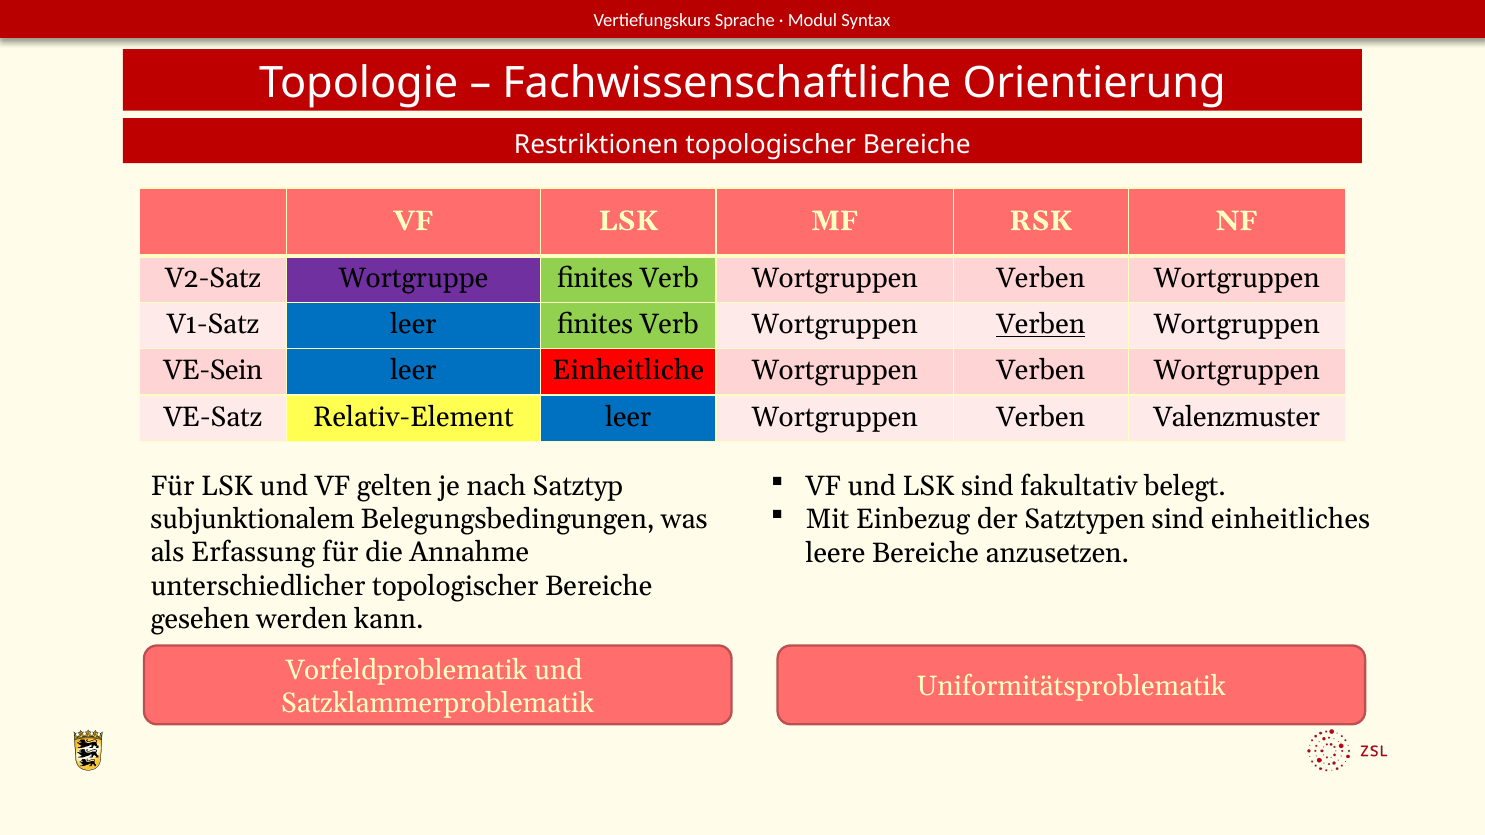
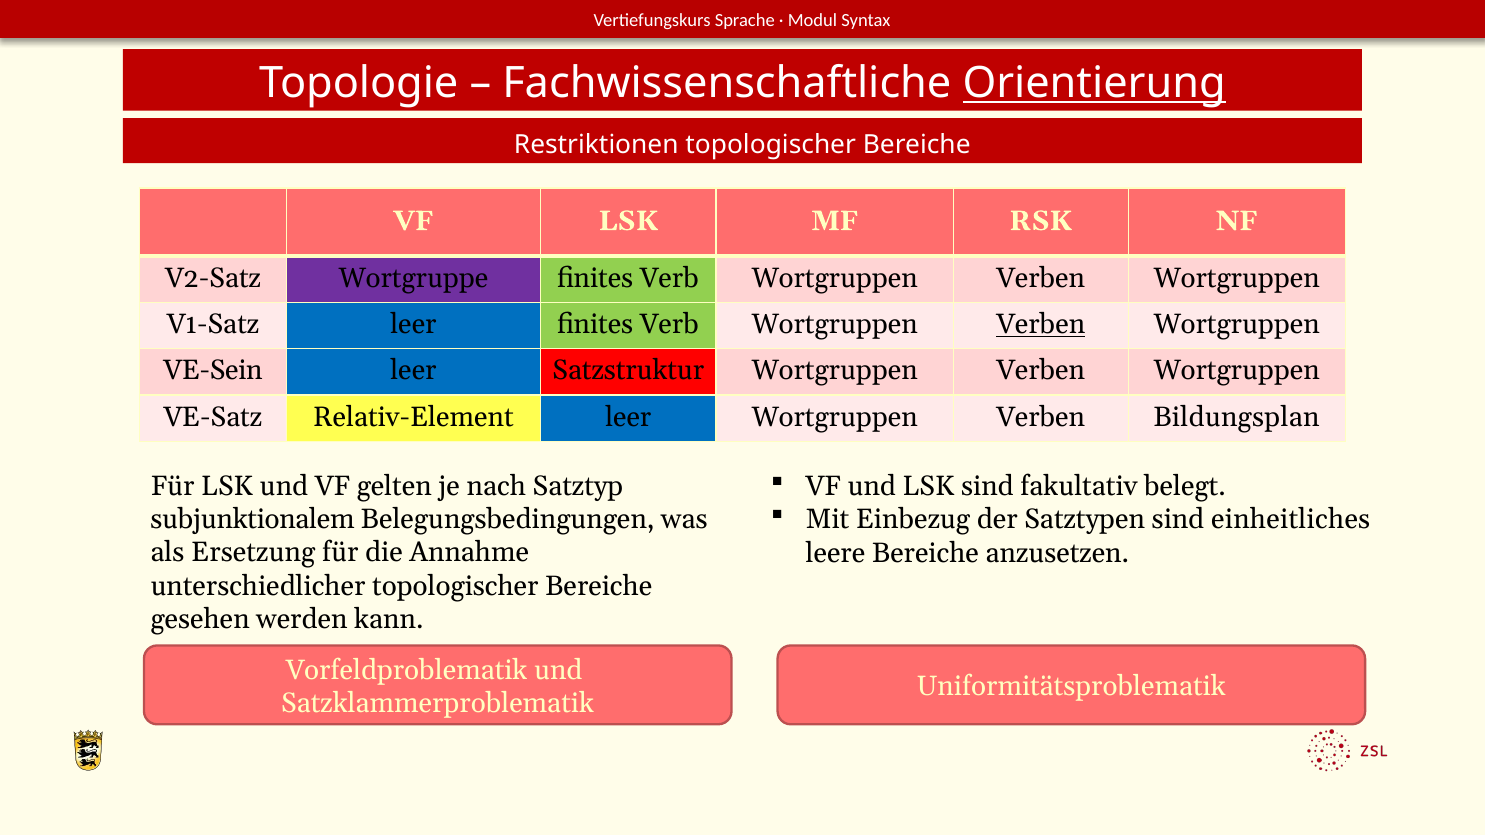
Orientierung underline: none -> present (1094, 83)
Einheitliche: Einheitliche -> Satzstruktur (628, 371)
Valenzmuster: Valenzmuster -> Bildungsplan (1237, 417)
Erfassung: Erfassung -> Ersetzung (253, 553)
